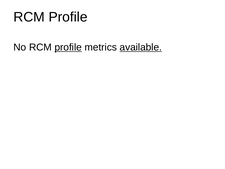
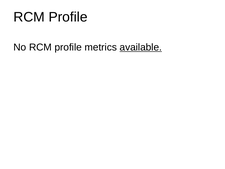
profile underline: present -> none (68, 47)
